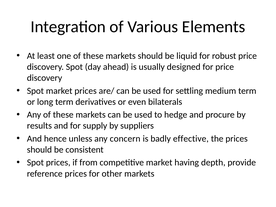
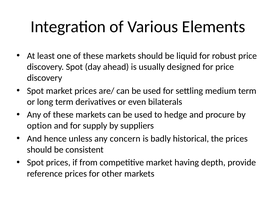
results: results -> option (39, 126)
effective: effective -> historical (191, 139)
